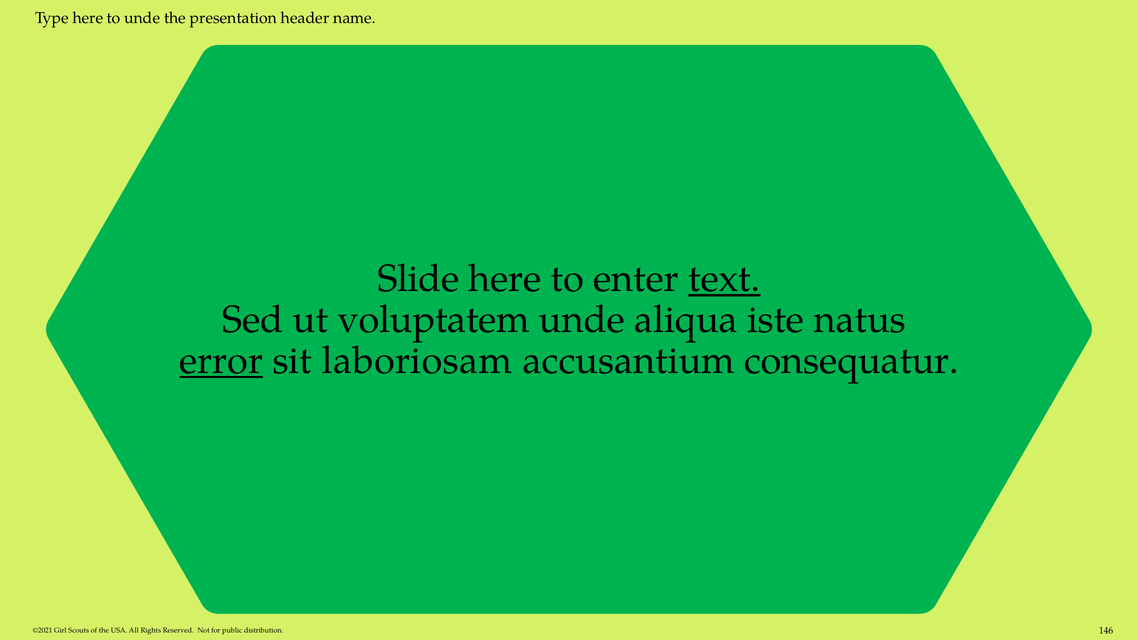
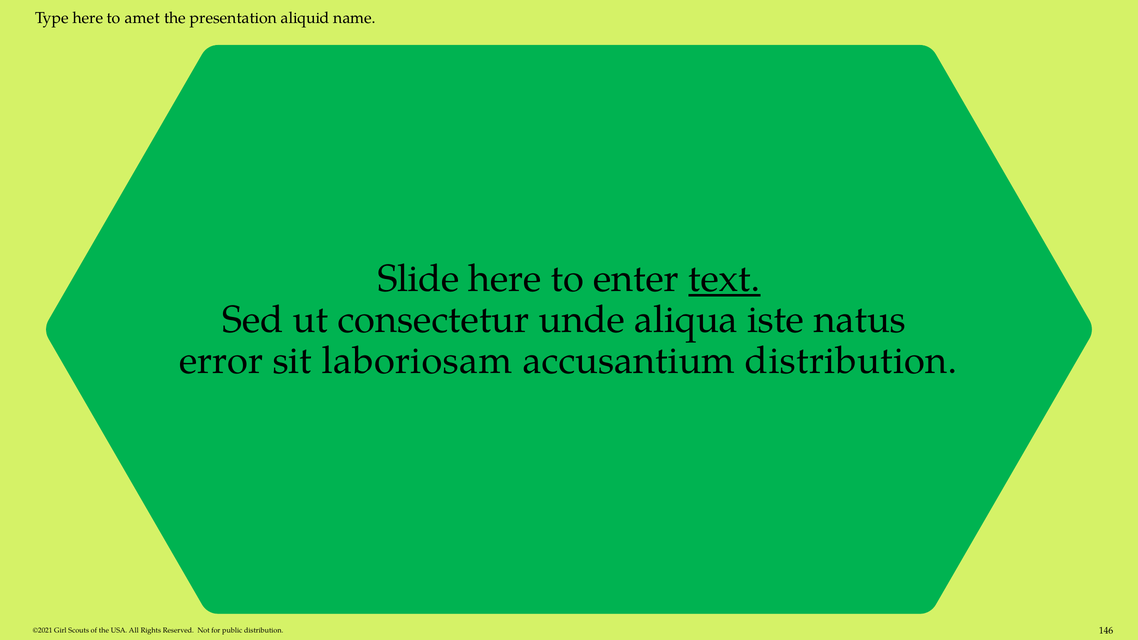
to unde: unde -> amet (142, 18)
header: header -> aliquid (305, 18)
voluptatem: voluptatem -> consectetur (433, 320)
error underline: present -> none (221, 361)
accusantium consequatur: consequatur -> distribution (851, 361)
